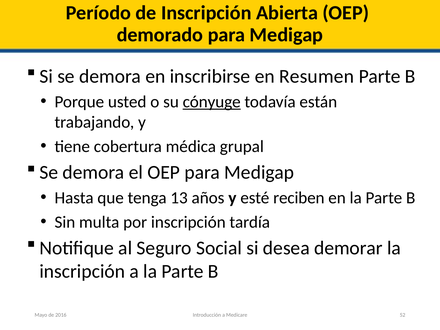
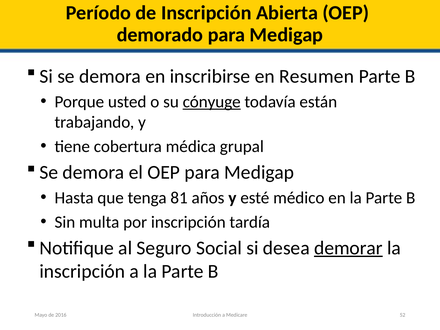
13: 13 -> 81 (179, 198)
reciben: reciben -> médico (299, 198)
demorar underline: none -> present (348, 248)
